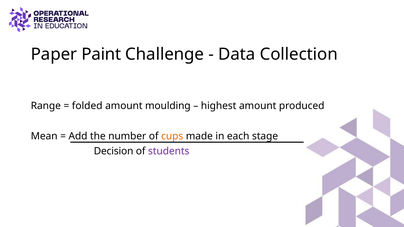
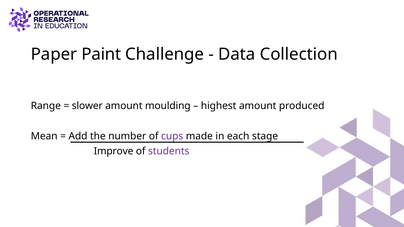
folded: folded -> slower (87, 106)
cups colour: orange -> purple (172, 136)
Decision: Decision -> Improve (114, 151)
